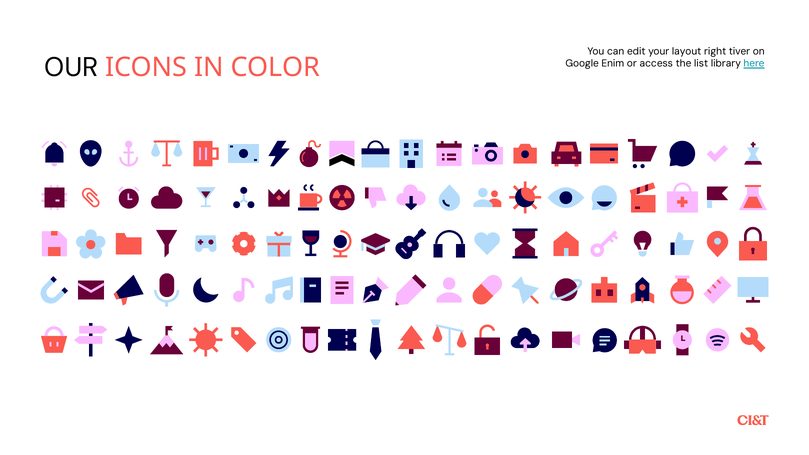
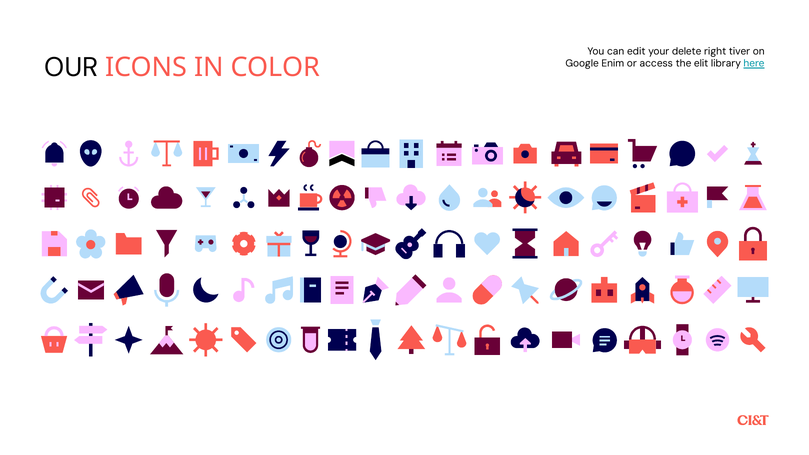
layout: layout -> delete (687, 51)
list: list -> elit (701, 63)
